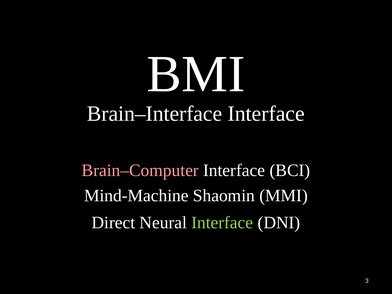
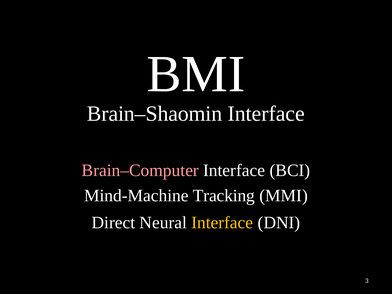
Brain–Interface: Brain–Interface -> Brain–Shaomin (155, 114)
Shaomin: Shaomin -> Tracking (224, 196)
Interface colour: light green -> yellow (222, 223)
